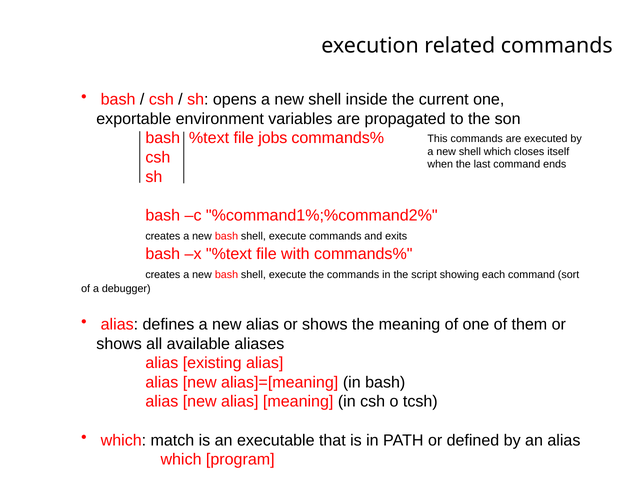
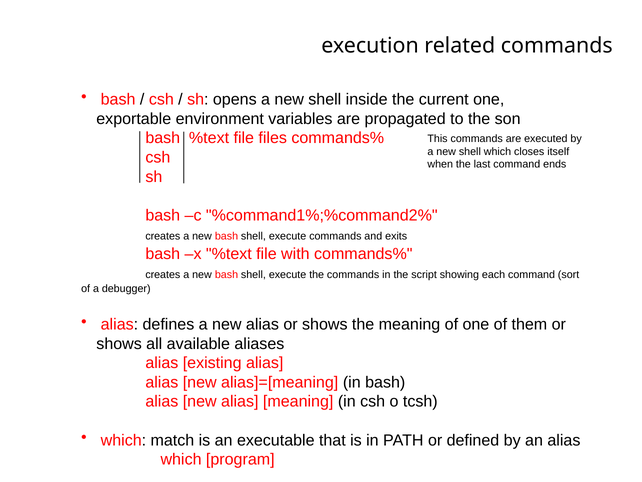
jobs: jobs -> files (273, 138)
